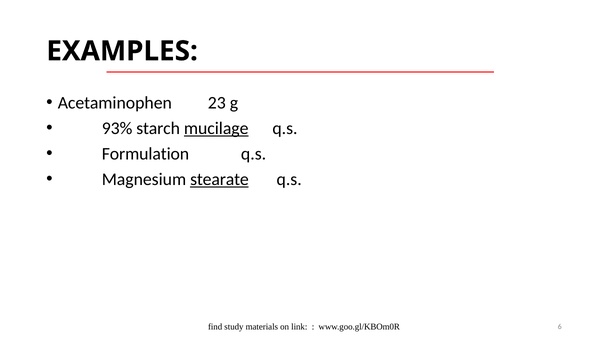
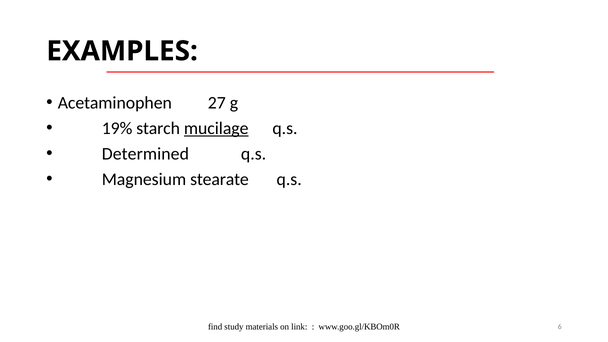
23: 23 -> 27 (217, 103)
93%: 93% -> 19% (117, 128)
Formulation: Formulation -> Determined (145, 154)
stearate underline: present -> none (219, 179)
